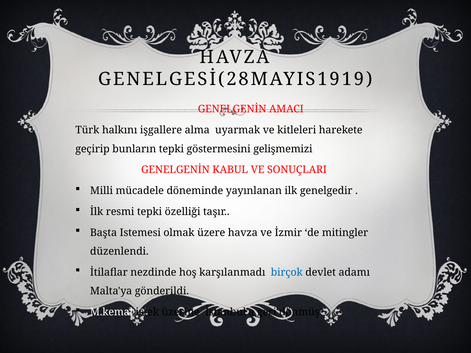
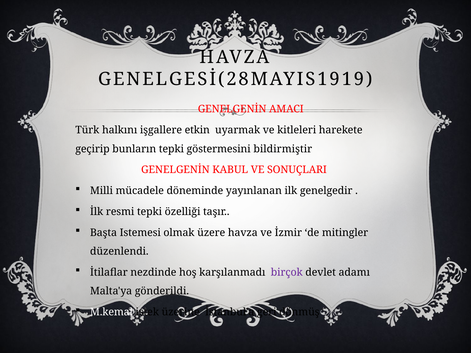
alma: alma -> etkin (197, 130)
gelişmemizi: gelişmemizi -> bildirmiştir (283, 149)
birçok colour: blue -> purple (287, 272)
